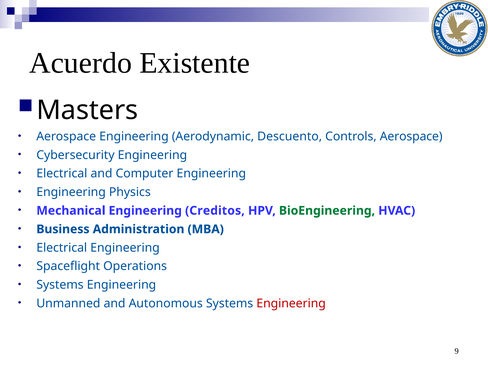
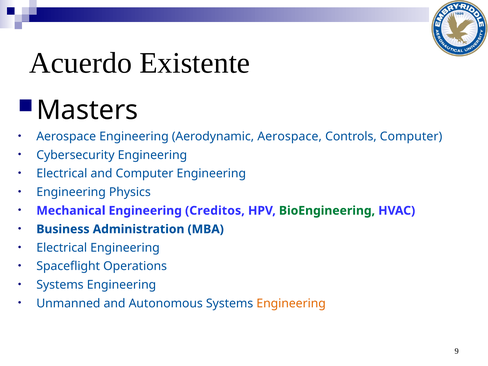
Aerodynamic Descuento: Descuento -> Aerospace (290, 136)
Controls Aerospace: Aerospace -> Computer (411, 136)
Engineering colour: red -> orange (291, 303)
